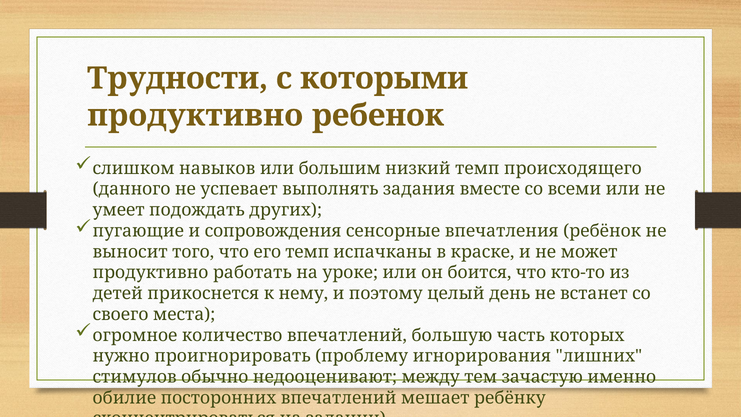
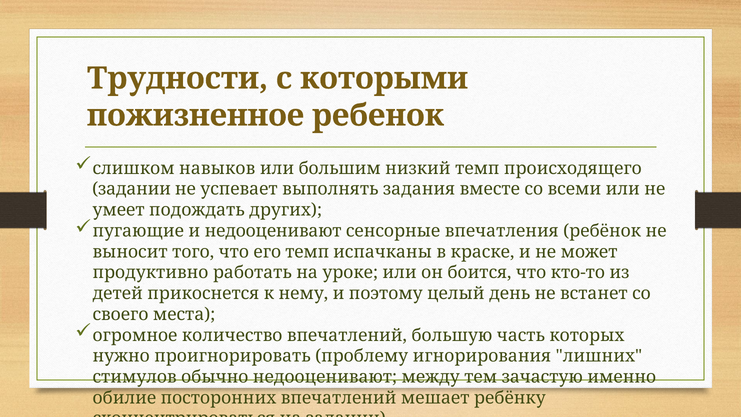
продуктивно: продуктивно -> пожизненное (195, 115)
данного: данного -> задании (132, 189)
и сопровождения: сопровождения -> недооценивают (273, 231)
